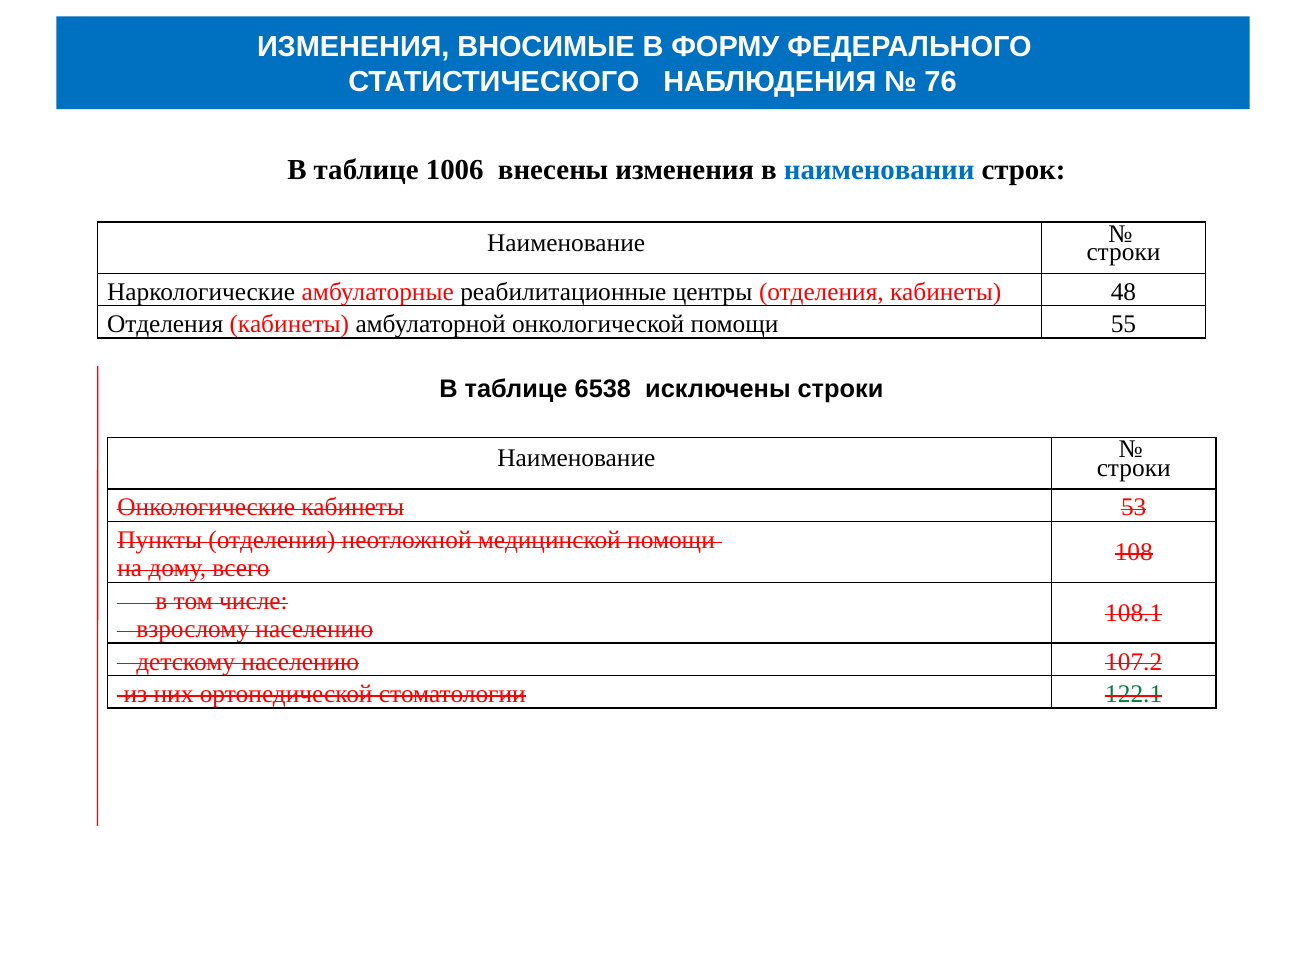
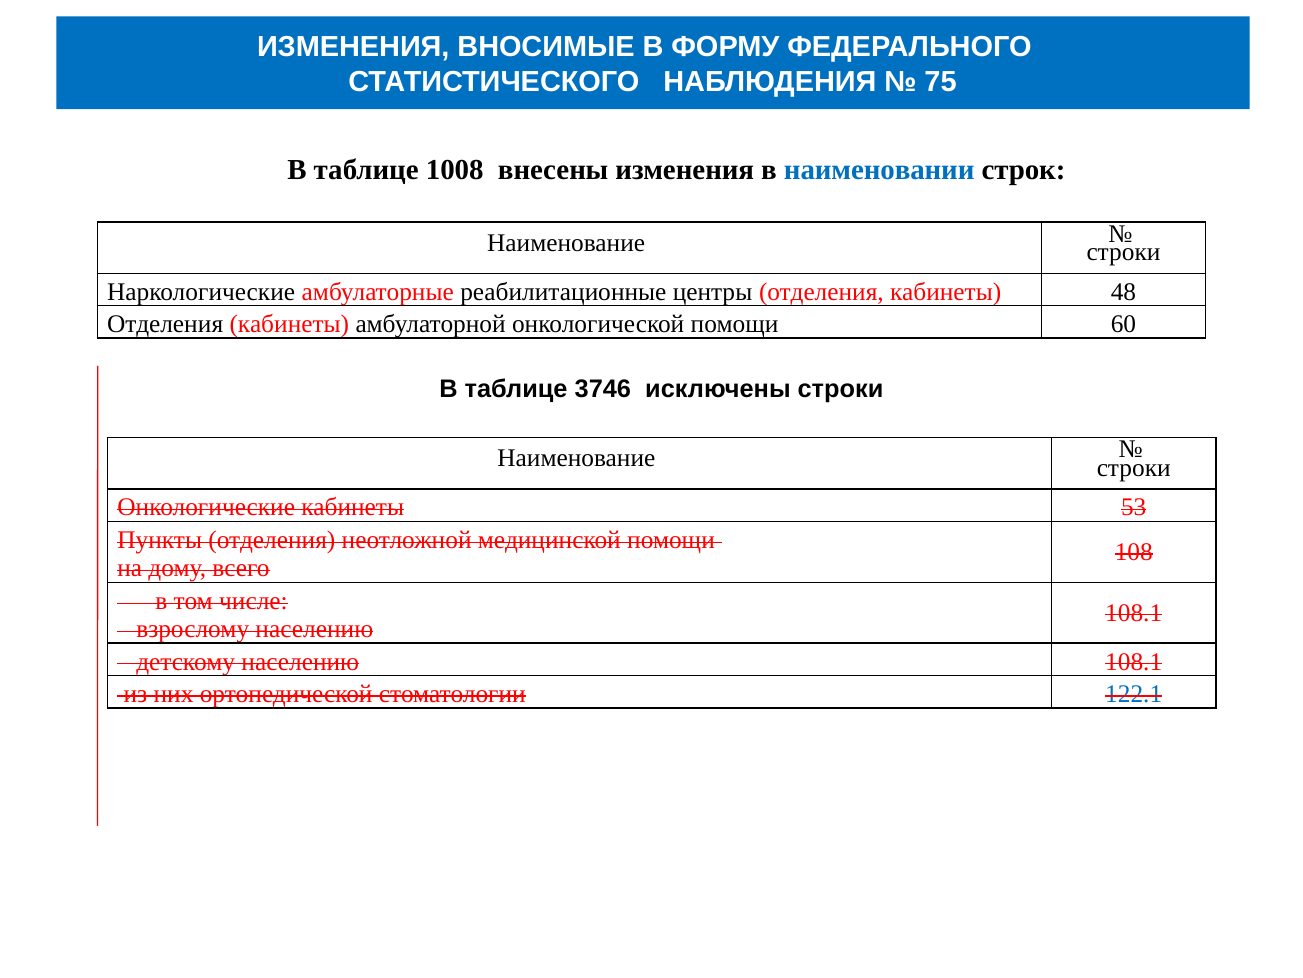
76: 76 -> 75 (941, 82)
1006: 1006 -> 1008 (455, 170)
55: 55 -> 60 (1123, 324)
6538: 6538 -> 3746 (603, 389)
детскому населению 107.2: 107.2 -> 108.1 (1134, 661)
122.1 colour: green -> blue (1134, 694)
